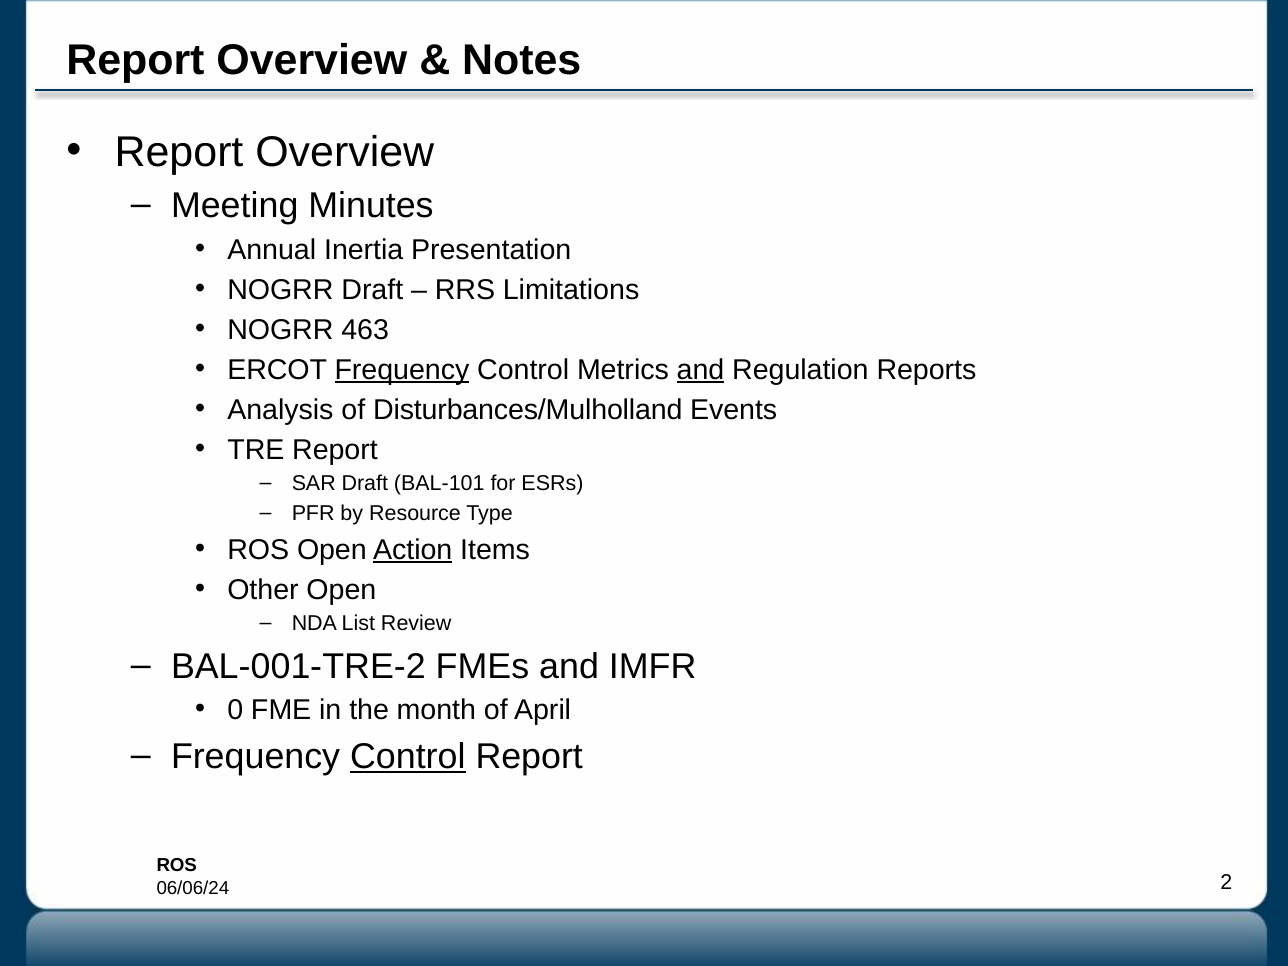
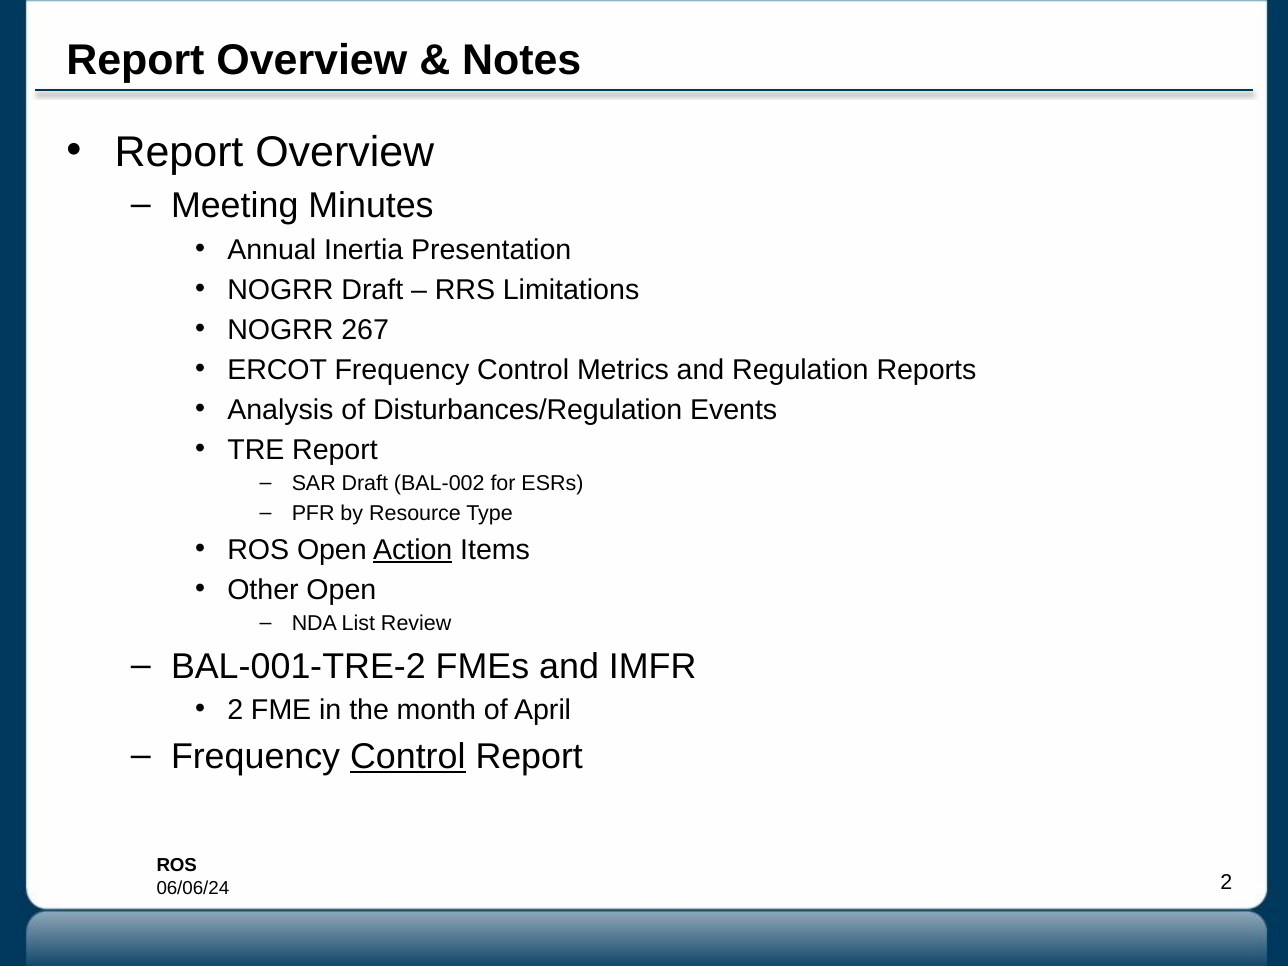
463: 463 -> 267 (365, 330)
Frequency underline: present -> none (402, 370)
and underline: present -> none (701, 370)
Disturbances/Mulholland: Disturbances/Mulholland -> Disturbances/Regulation (528, 410)
BAL-101: BAL-101 -> BAL-002 (439, 484)
0: 0 -> 2 (235, 710)
